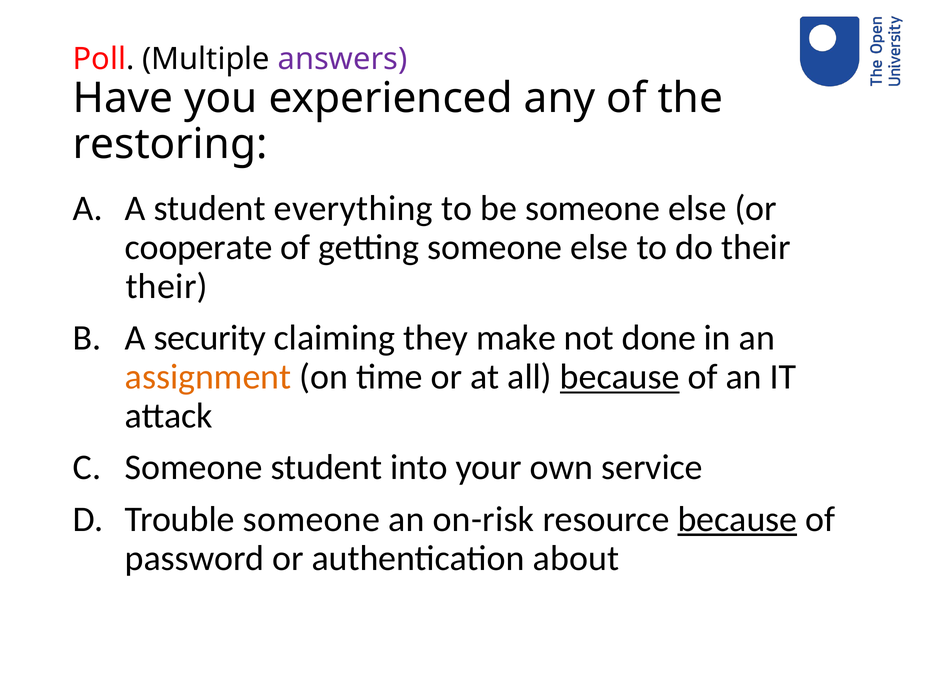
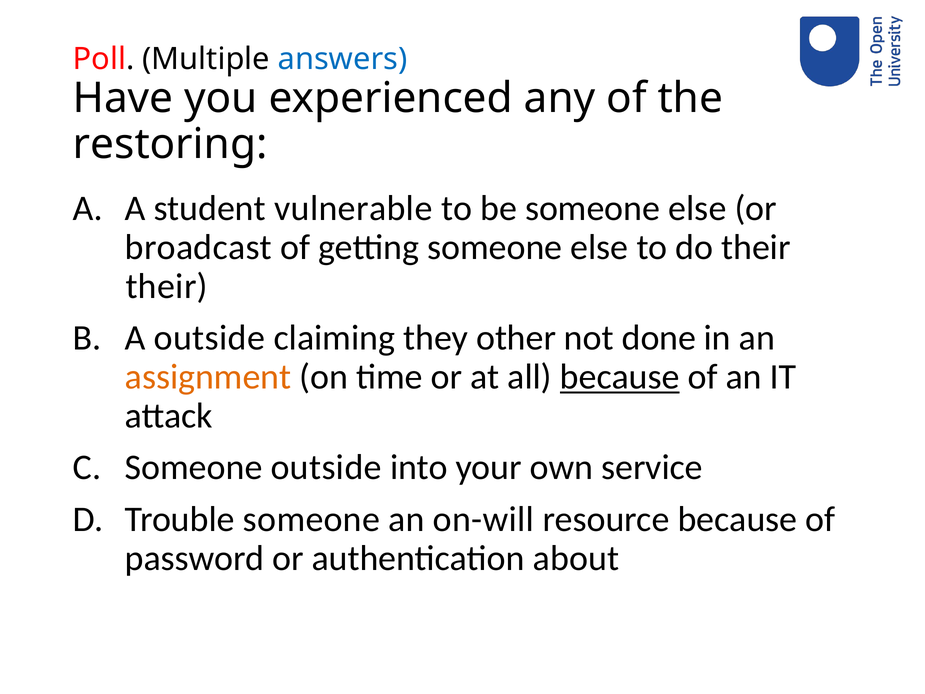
answers colour: purple -> blue (343, 59)
everything: everything -> vulnerable (353, 209)
cooperate: cooperate -> broadcast (198, 247)
A security: security -> outside (209, 338)
make: make -> other (516, 338)
Someone student: student -> outside (326, 467)
on-risk: on-risk -> on-will (483, 519)
because underline: present -> none (737, 519)
